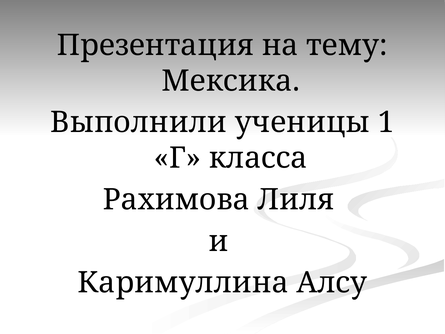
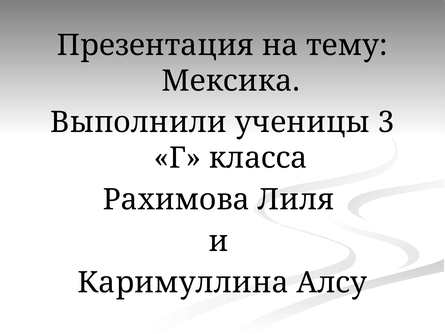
1: 1 -> 3 (386, 122)
